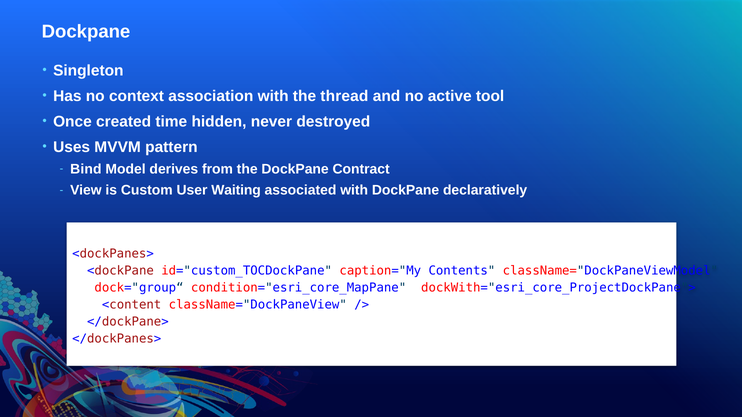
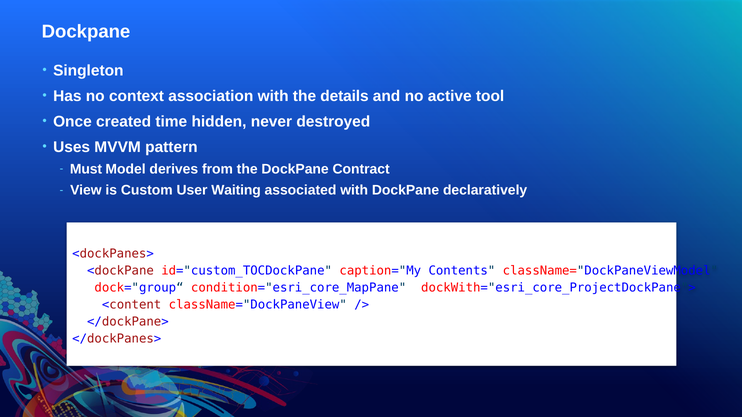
thread: thread -> details (345, 96)
Bind: Bind -> Must (86, 169)
